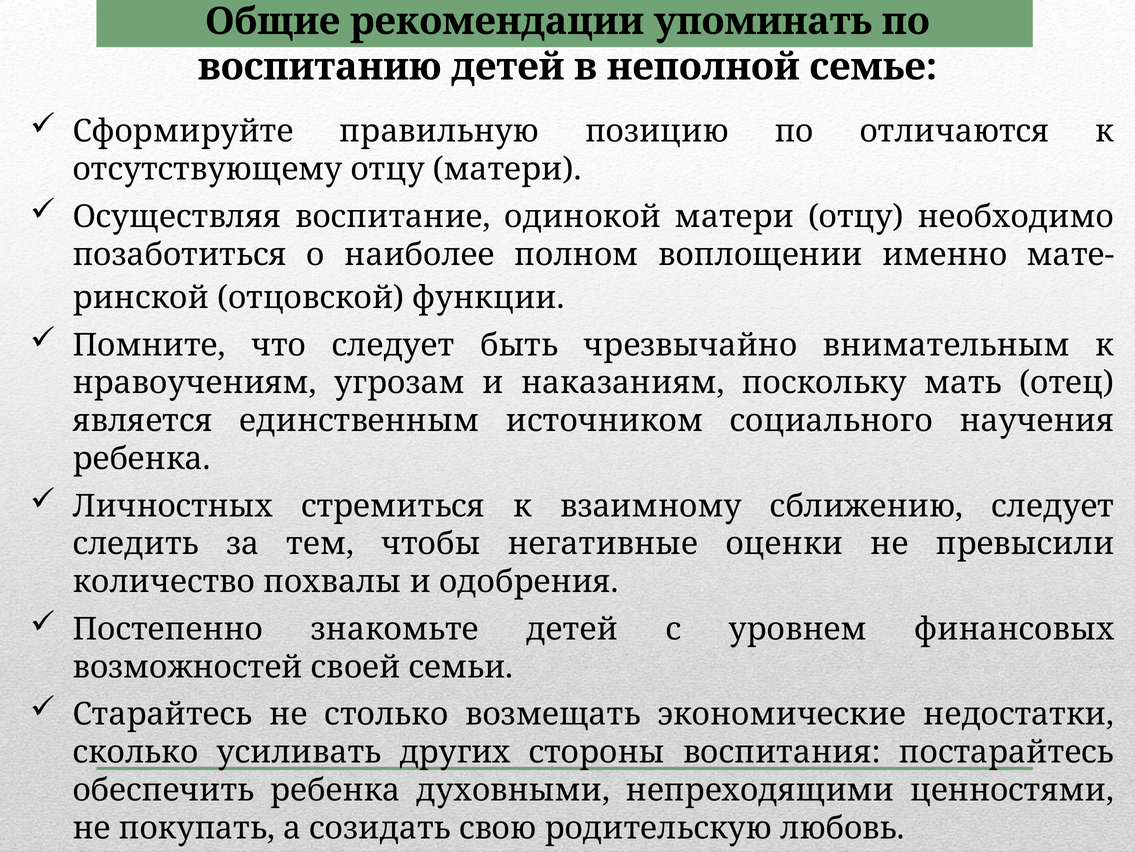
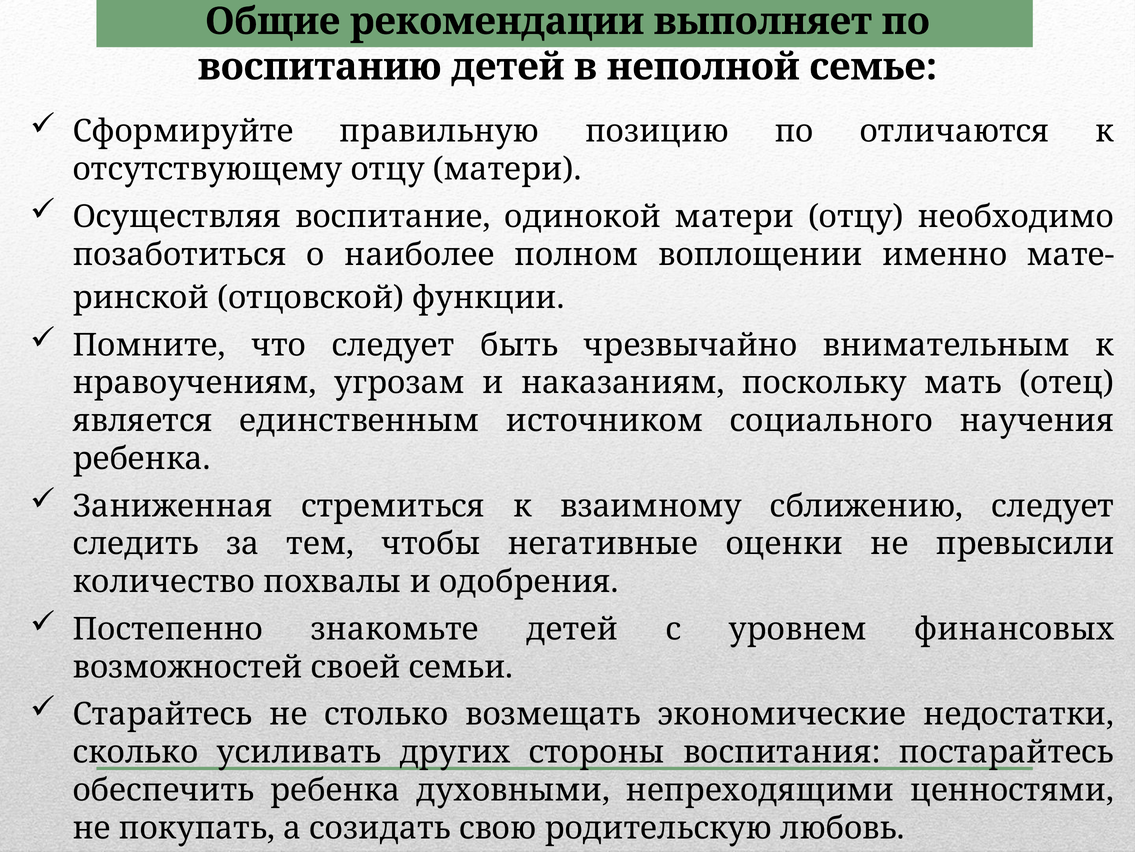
упоминать: упоминать -> выполняет (763, 21)
Личностных: Личностных -> Заниженная (173, 506)
